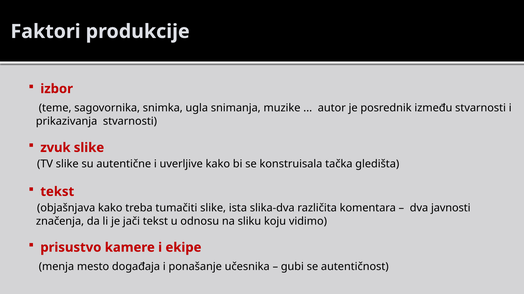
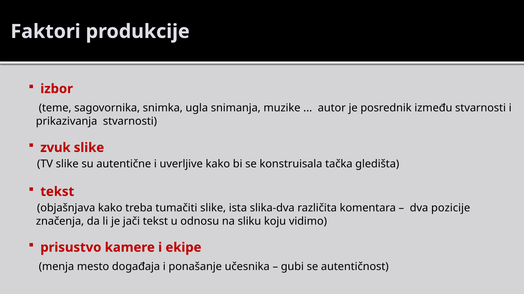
javnosti: javnosti -> pozicije (451, 209)
